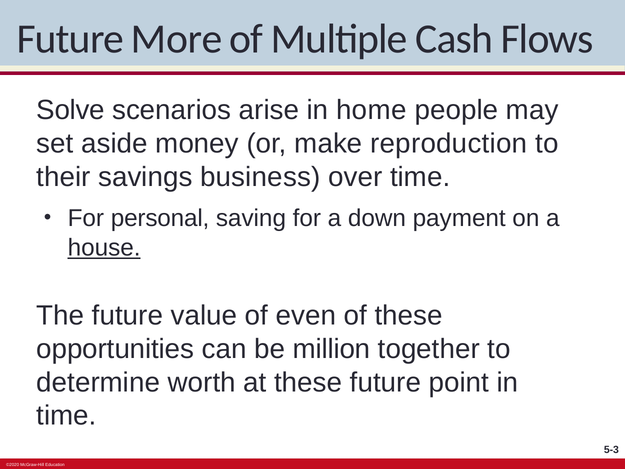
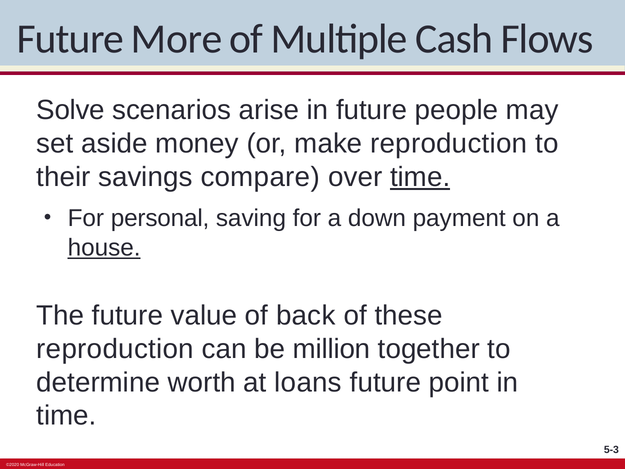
in home: home -> future (372, 110)
business: business -> compare (260, 177)
time underline: none -> present (420, 177)
even: even -> back (306, 316)
opportunities: opportunities -> reproduction (115, 349)
at these: these -> loans (308, 382)
